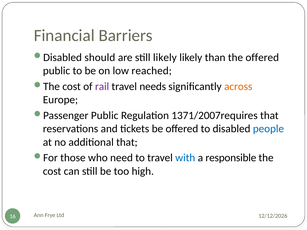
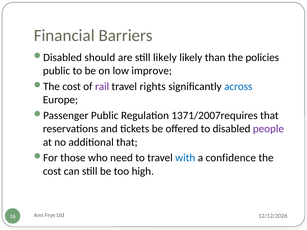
the offered: offered -> policies (262, 58)
reached: reached -> improve (152, 71)
needs: needs -> rights (153, 87)
across colour: orange -> blue (238, 87)
people colour: blue -> purple (268, 129)
responsible: responsible -> confidence (231, 158)
